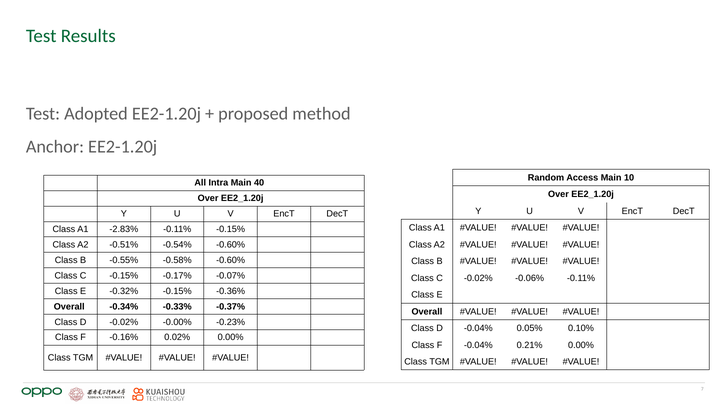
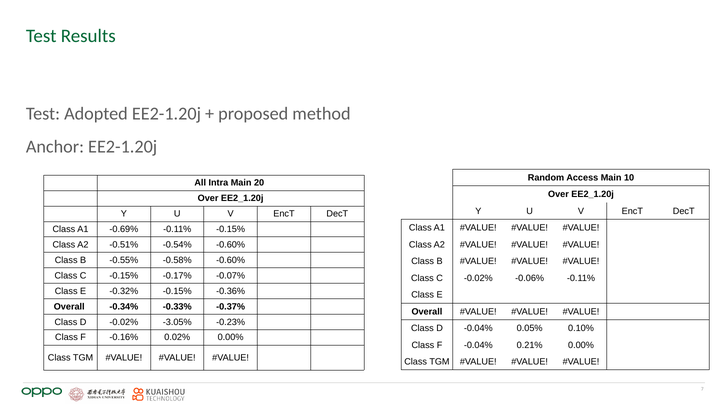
40: 40 -> 20 (259, 183)
-2.83%: -2.83% -> -0.69% (124, 229)
-0.00%: -0.00% -> -3.05% (177, 322)
